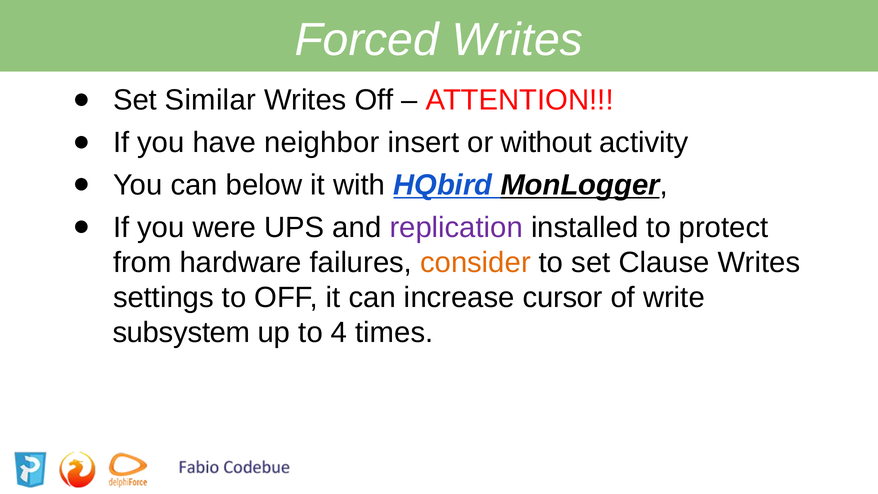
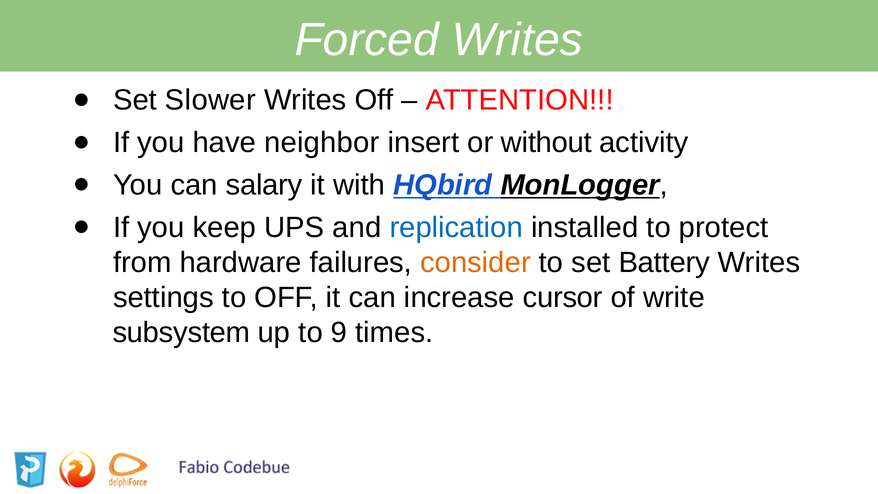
Similar: Similar -> Slower (210, 100)
below: below -> salary (264, 185)
were: were -> keep (224, 227)
replication colour: purple -> blue (456, 227)
Clause: Clause -> Battery (664, 262)
4: 4 -> 9 (339, 333)
